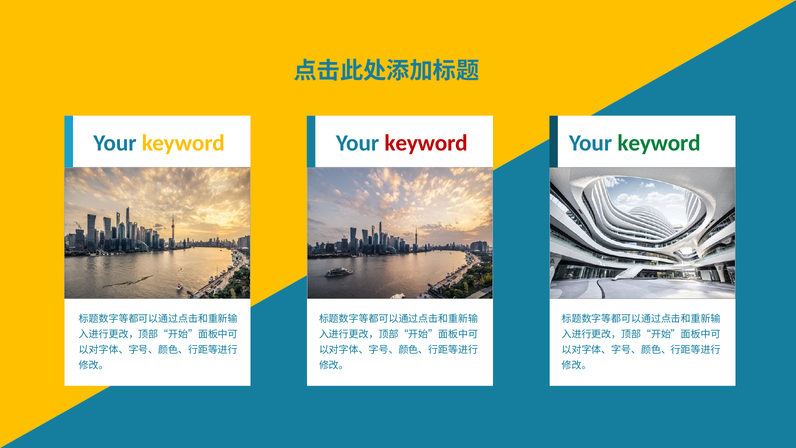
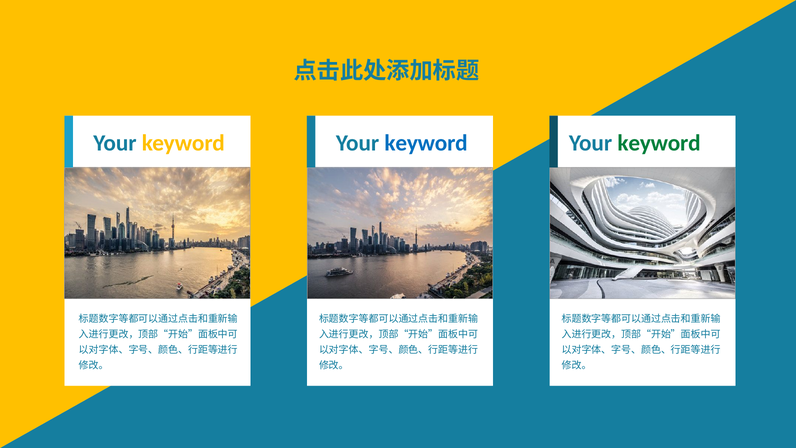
keyword colour: red -> blue (426, 143)
